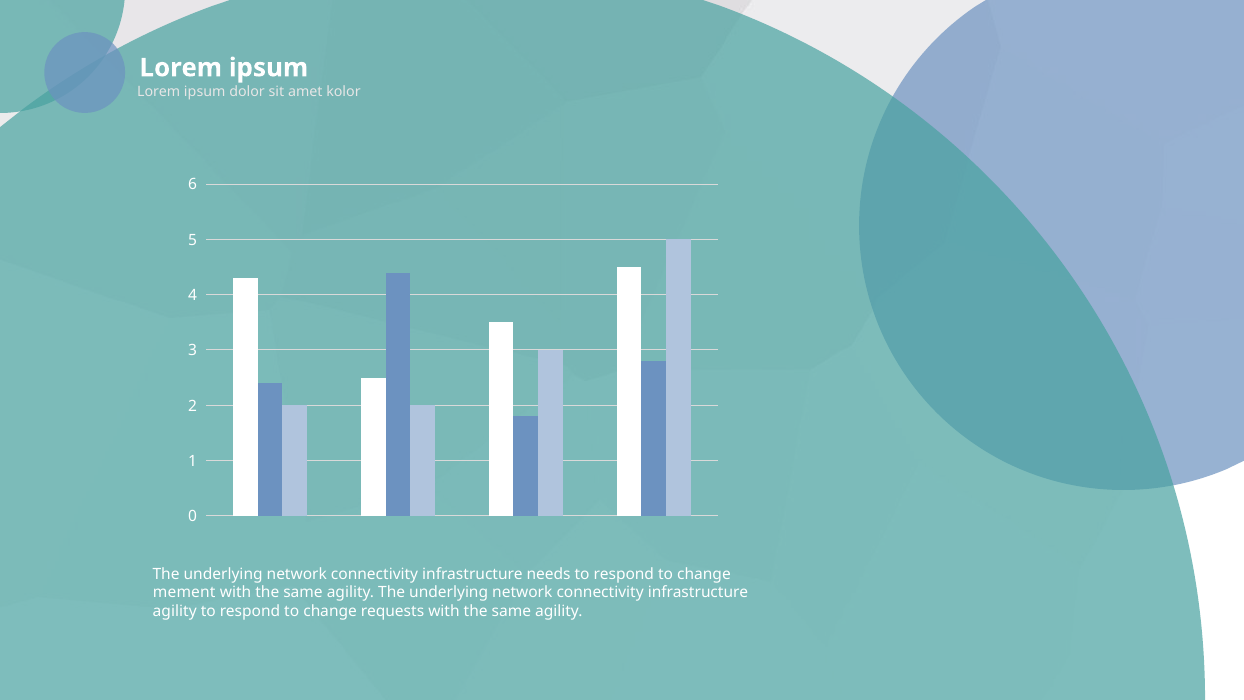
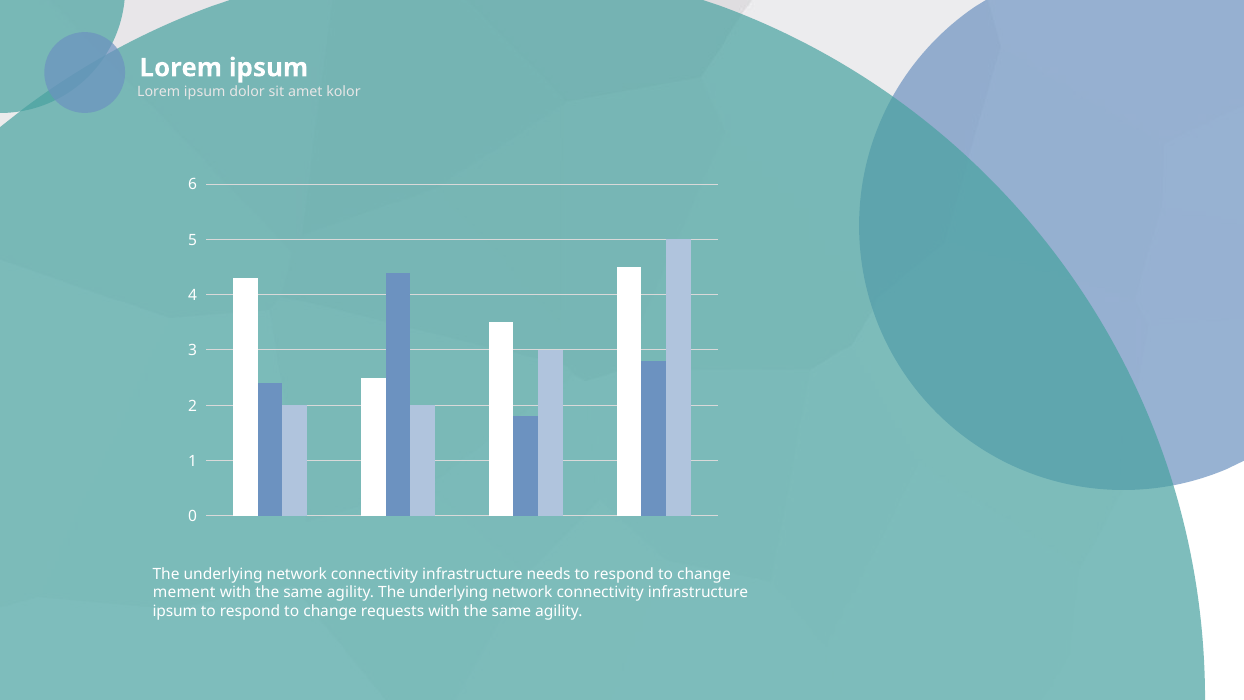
agility: agility -> ipsum (175, 611)
